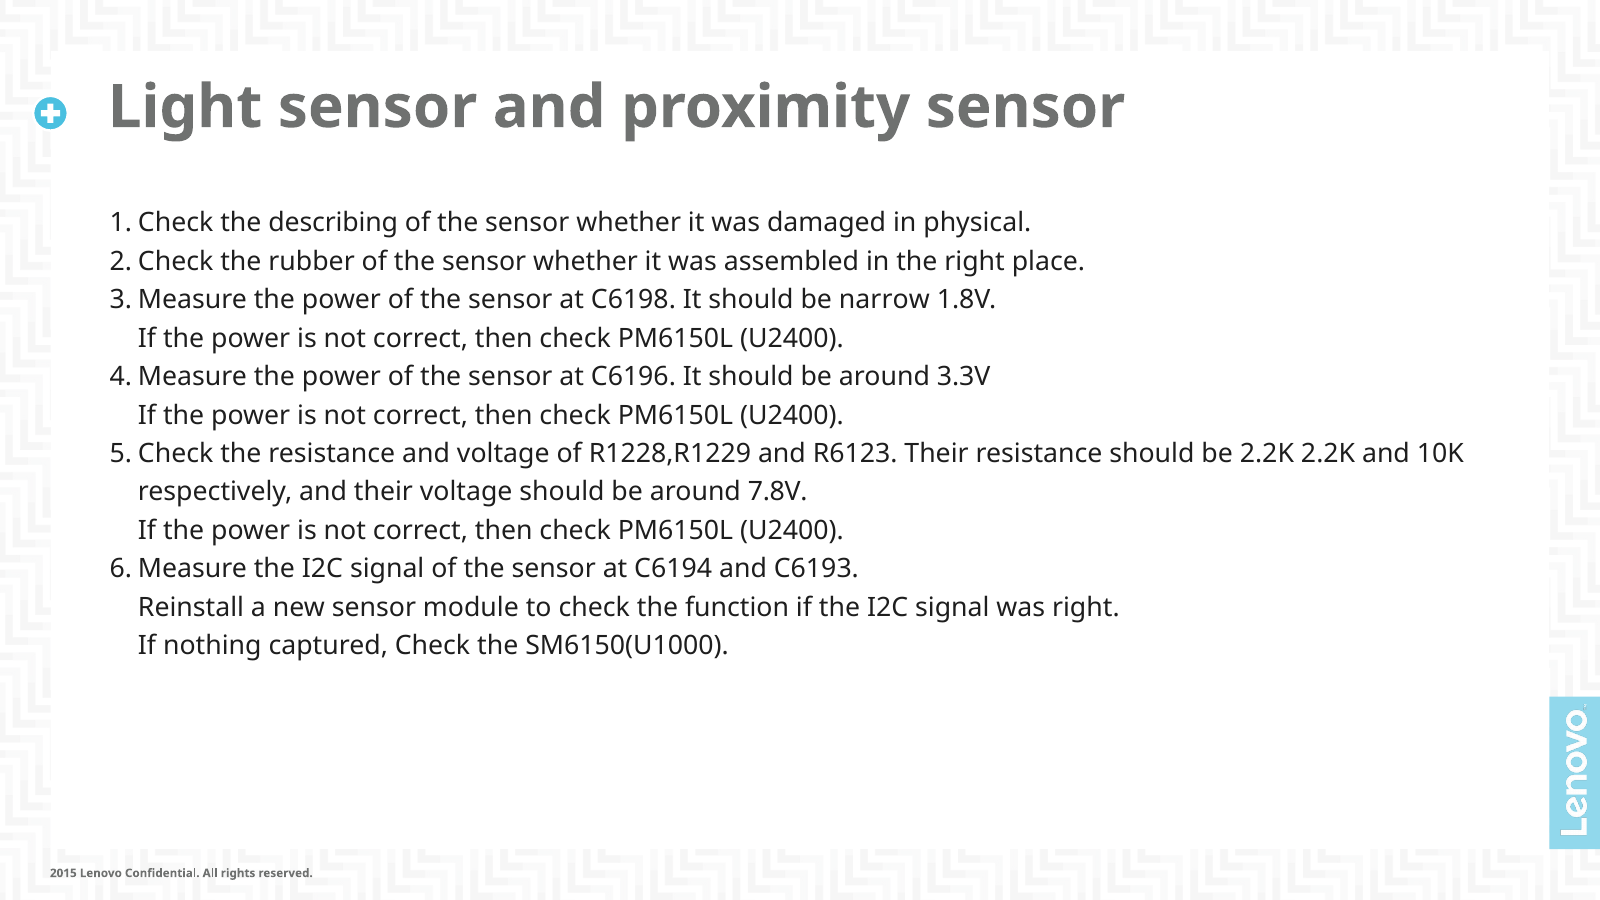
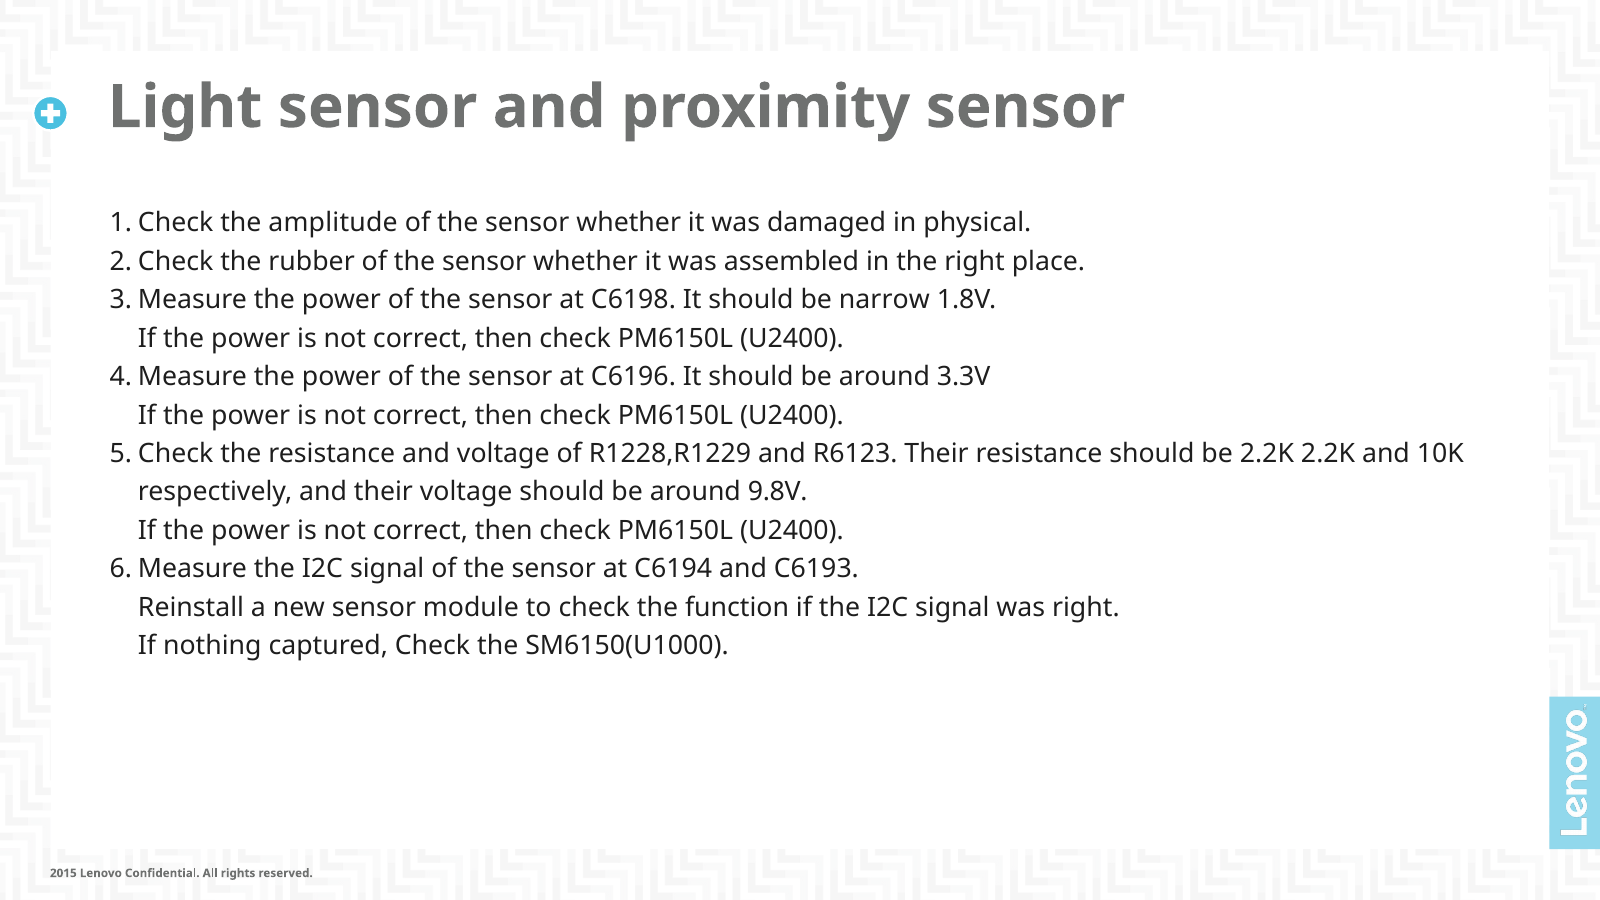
describing: describing -> amplitude (333, 223)
7.8V: 7.8V -> 9.8V (778, 492)
